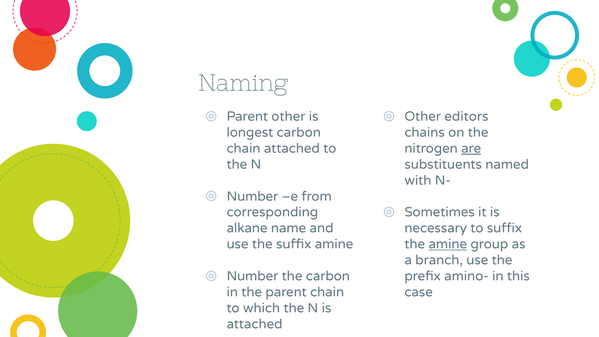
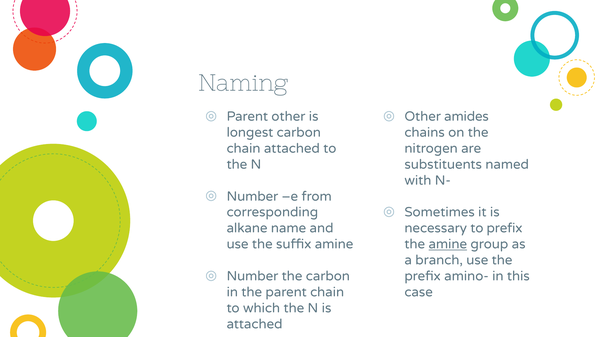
editors: editors -> amides (466, 116)
are underline: present -> none (471, 148)
to suffix: suffix -> prefix (505, 228)
